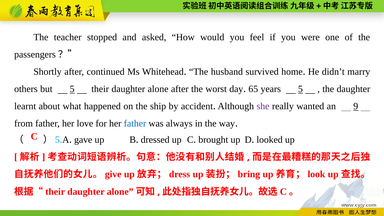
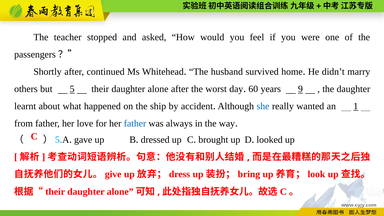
65: 65 -> 60 (253, 89)
years 5: 5 -> 9 (300, 89)
she colour: purple -> blue (263, 106)
9: 9 -> 1 (356, 106)
